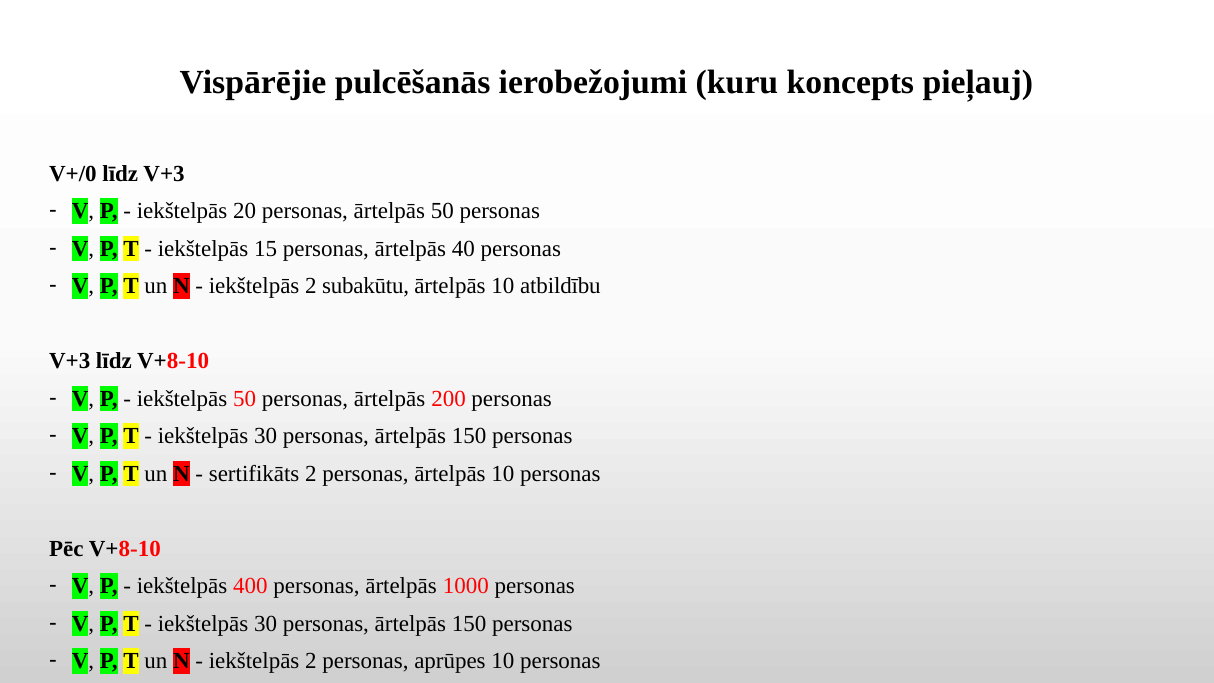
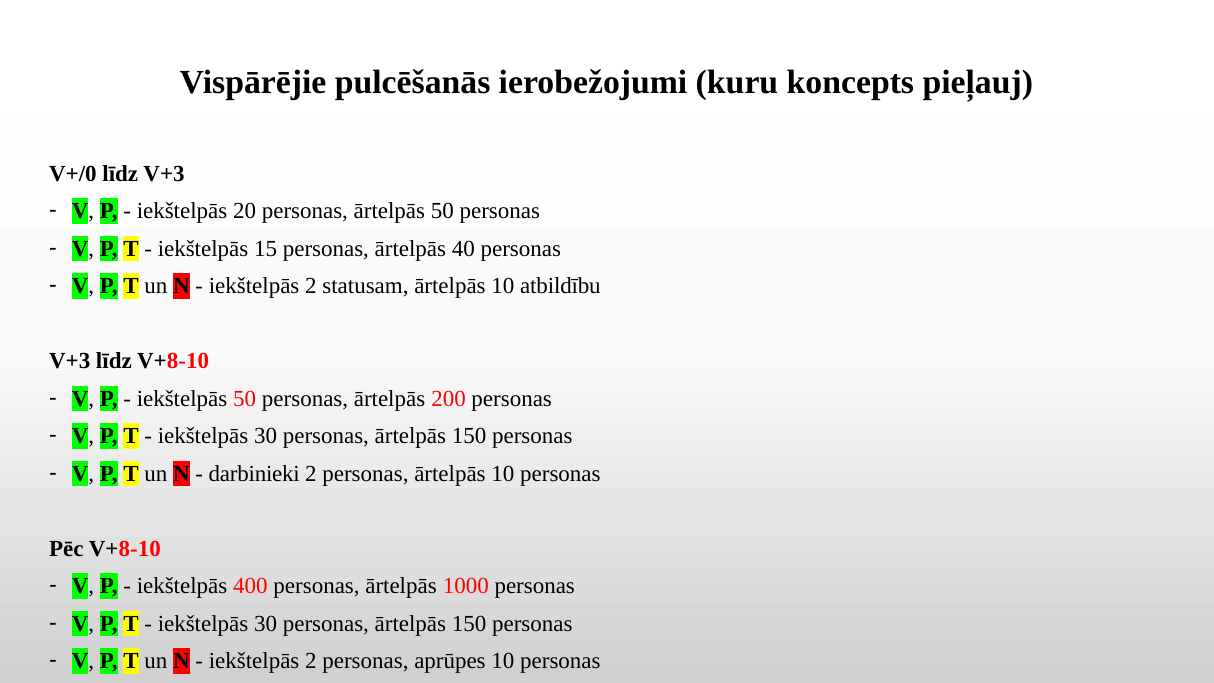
subakūtu: subakūtu -> statusam (365, 286)
sertifikāts: sertifikāts -> darbinieki (254, 473)
